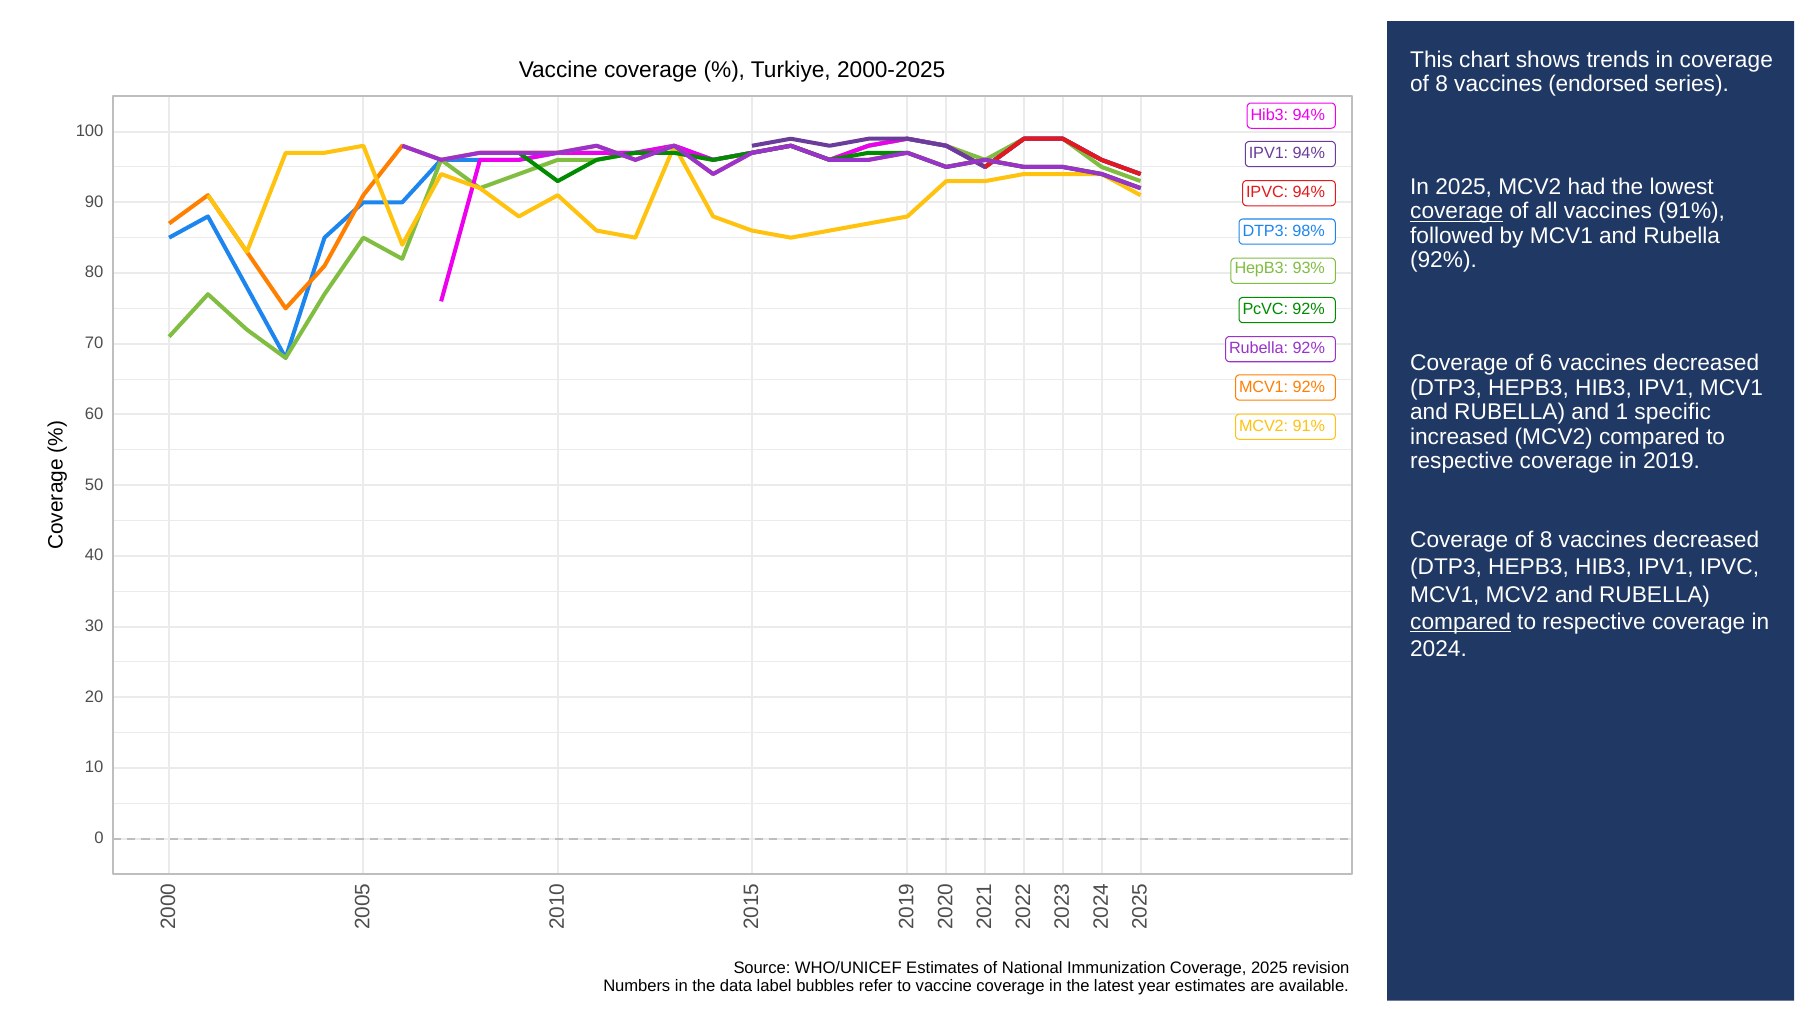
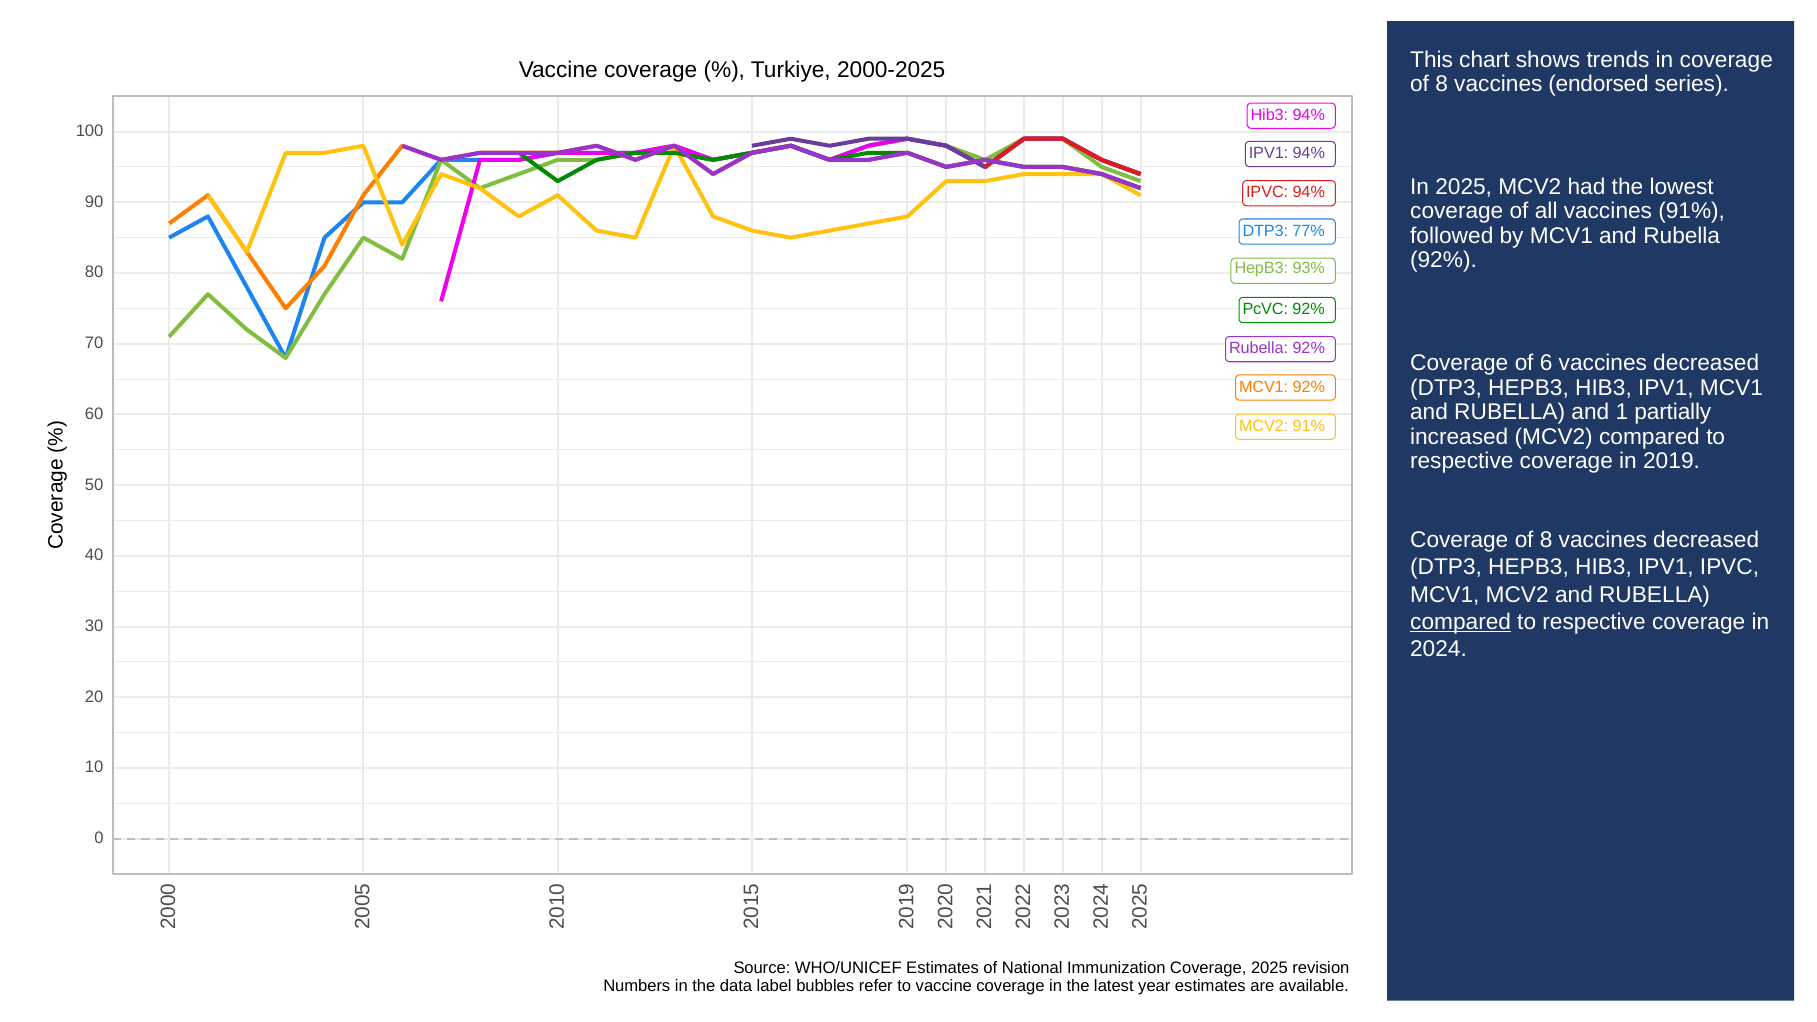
coverage underline: present -> none (1457, 211)
98%: 98% -> 77% (1309, 231)
specific: specific -> partially (1673, 412)
